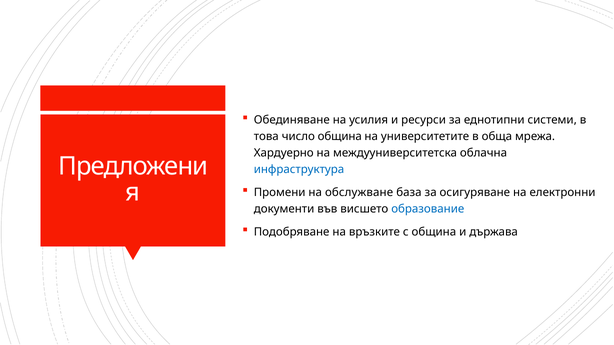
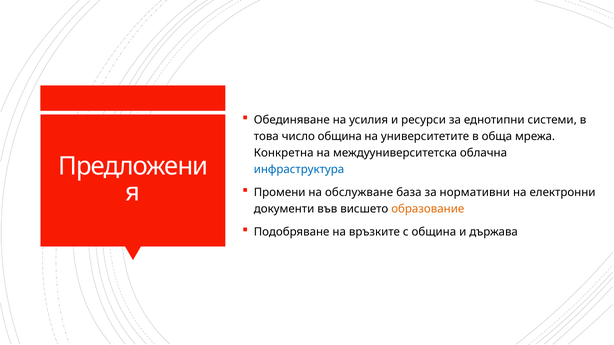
Хардуерно: Хардуерно -> Конкретна (284, 153)
осигуряване: осигуряване -> нормативни (475, 193)
образование colour: blue -> orange (428, 209)
